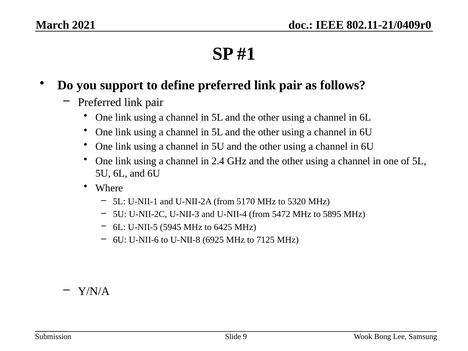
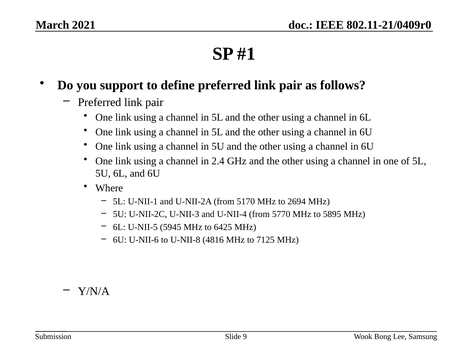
5320: 5320 -> 2694 (297, 202)
5472: 5472 -> 5770 (281, 214)
6925: 6925 -> 4816 (213, 240)
